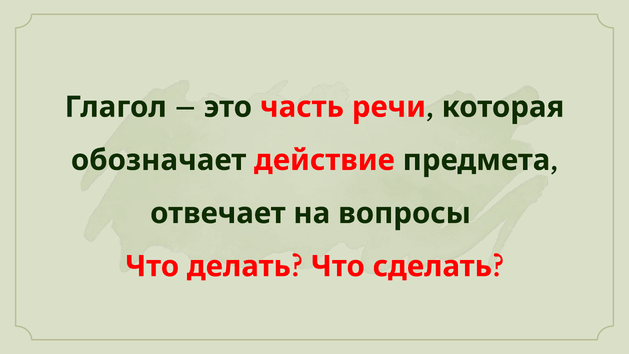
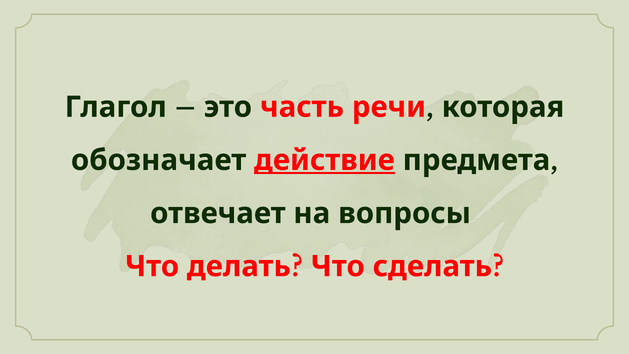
действие underline: none -> present (324, 160)
